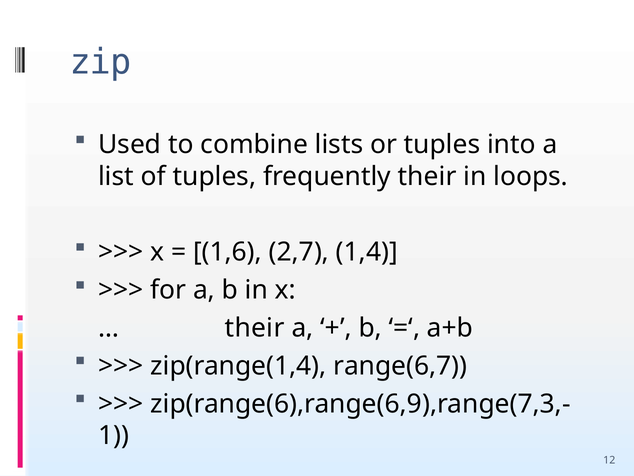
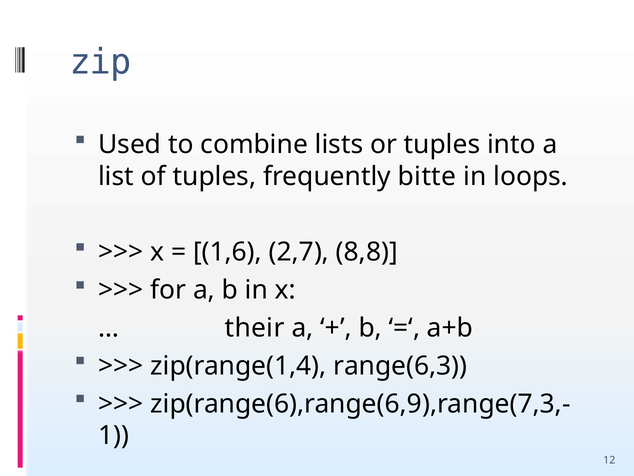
frequently their: their -> bitte (427, 176)
1,4: 1,4 -> 8,8 (367, 252)
range(6,7: range(6,7 -> range(6,3 (400, 365)
